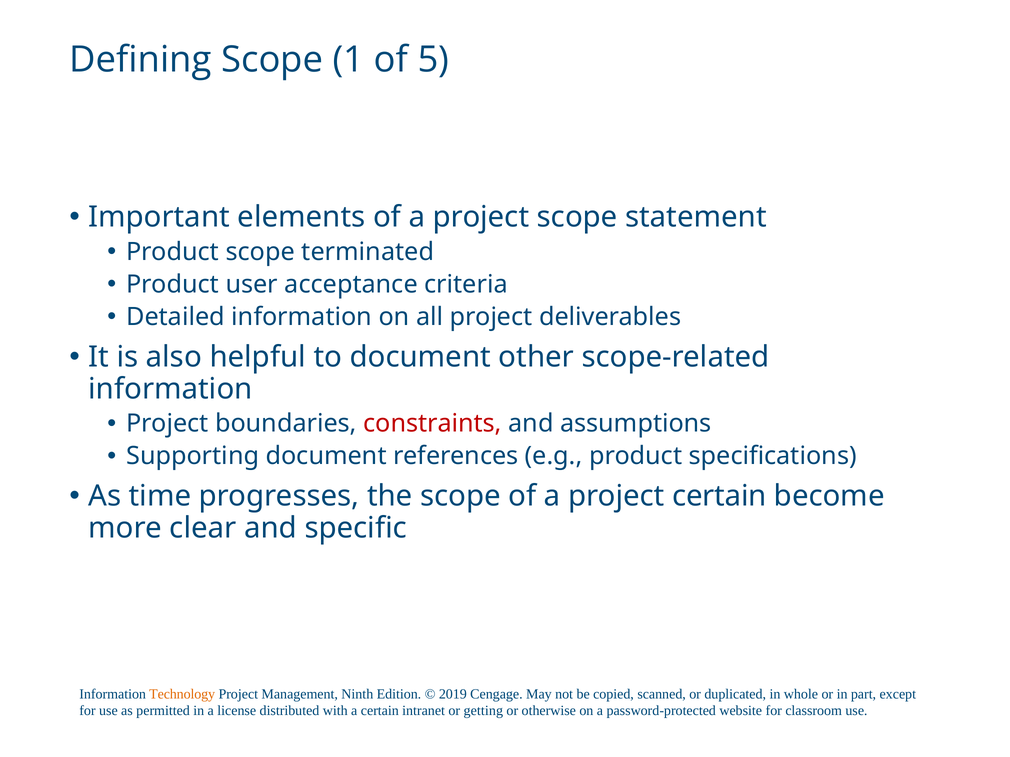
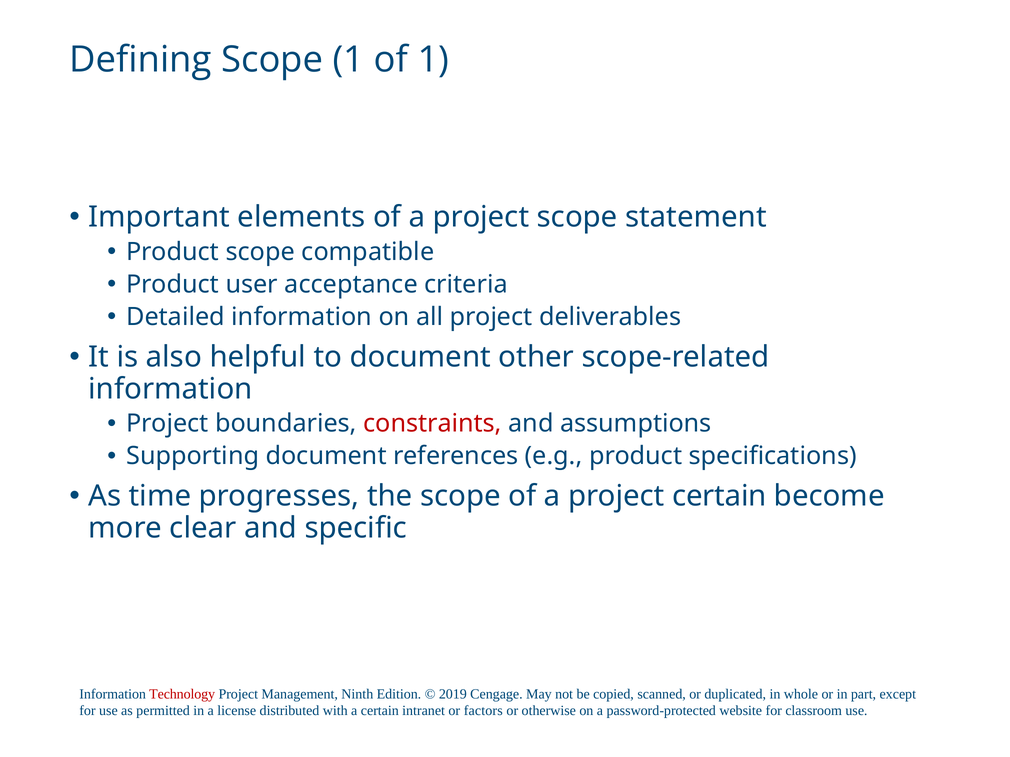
of 5: 5 -> 1 (433, 60)
terminated: terminated -> compatible (368, 252)
Technology colour: orange -> red (182, 694)
getting: getting -> factors (483, 711)
